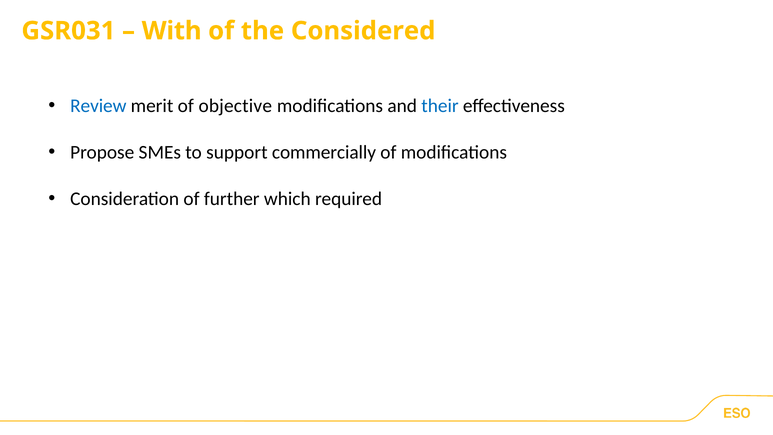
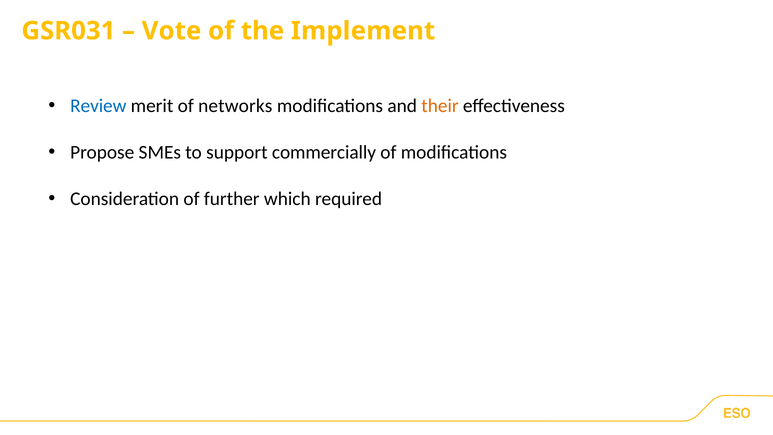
With: With -> Vote (172, 31)
Considered: Considered -> Implement (363, 31)
objective: objective -> networks (235, 106)
their colour: blue -> orange (440, 106)
